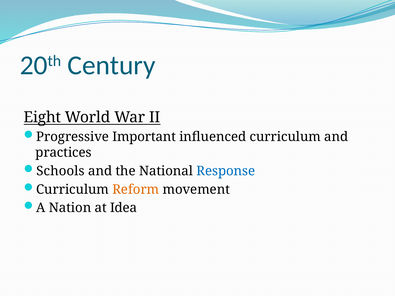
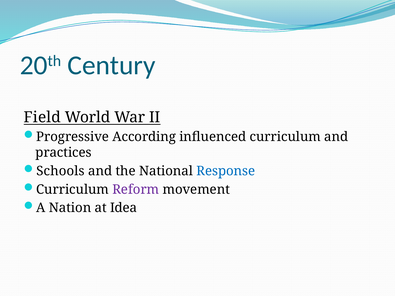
Eight: Eight -> Field (42, 117)
Important: Important -> According (144, 137)
Reform colour: orange -> purple (136, 190)
